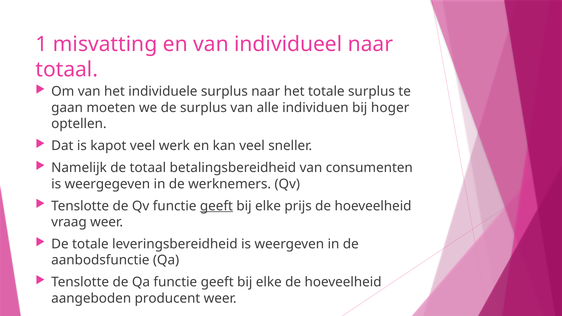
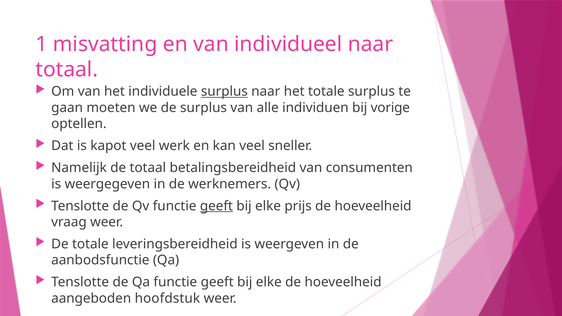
surplus underline: none -> present (224, 92)
hoger: hoger -> vorige (390, 108)
producent: producent -> hoofdstuk (167, 298)
